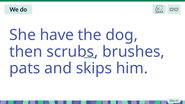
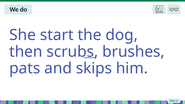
have: have -> start (57, 35)
